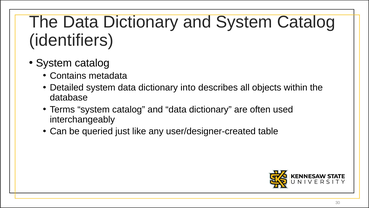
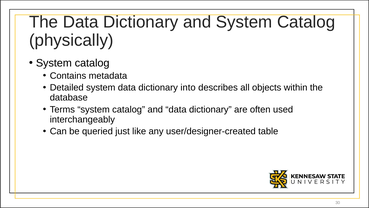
identifiers: identifiers -> physically (71, 40)
